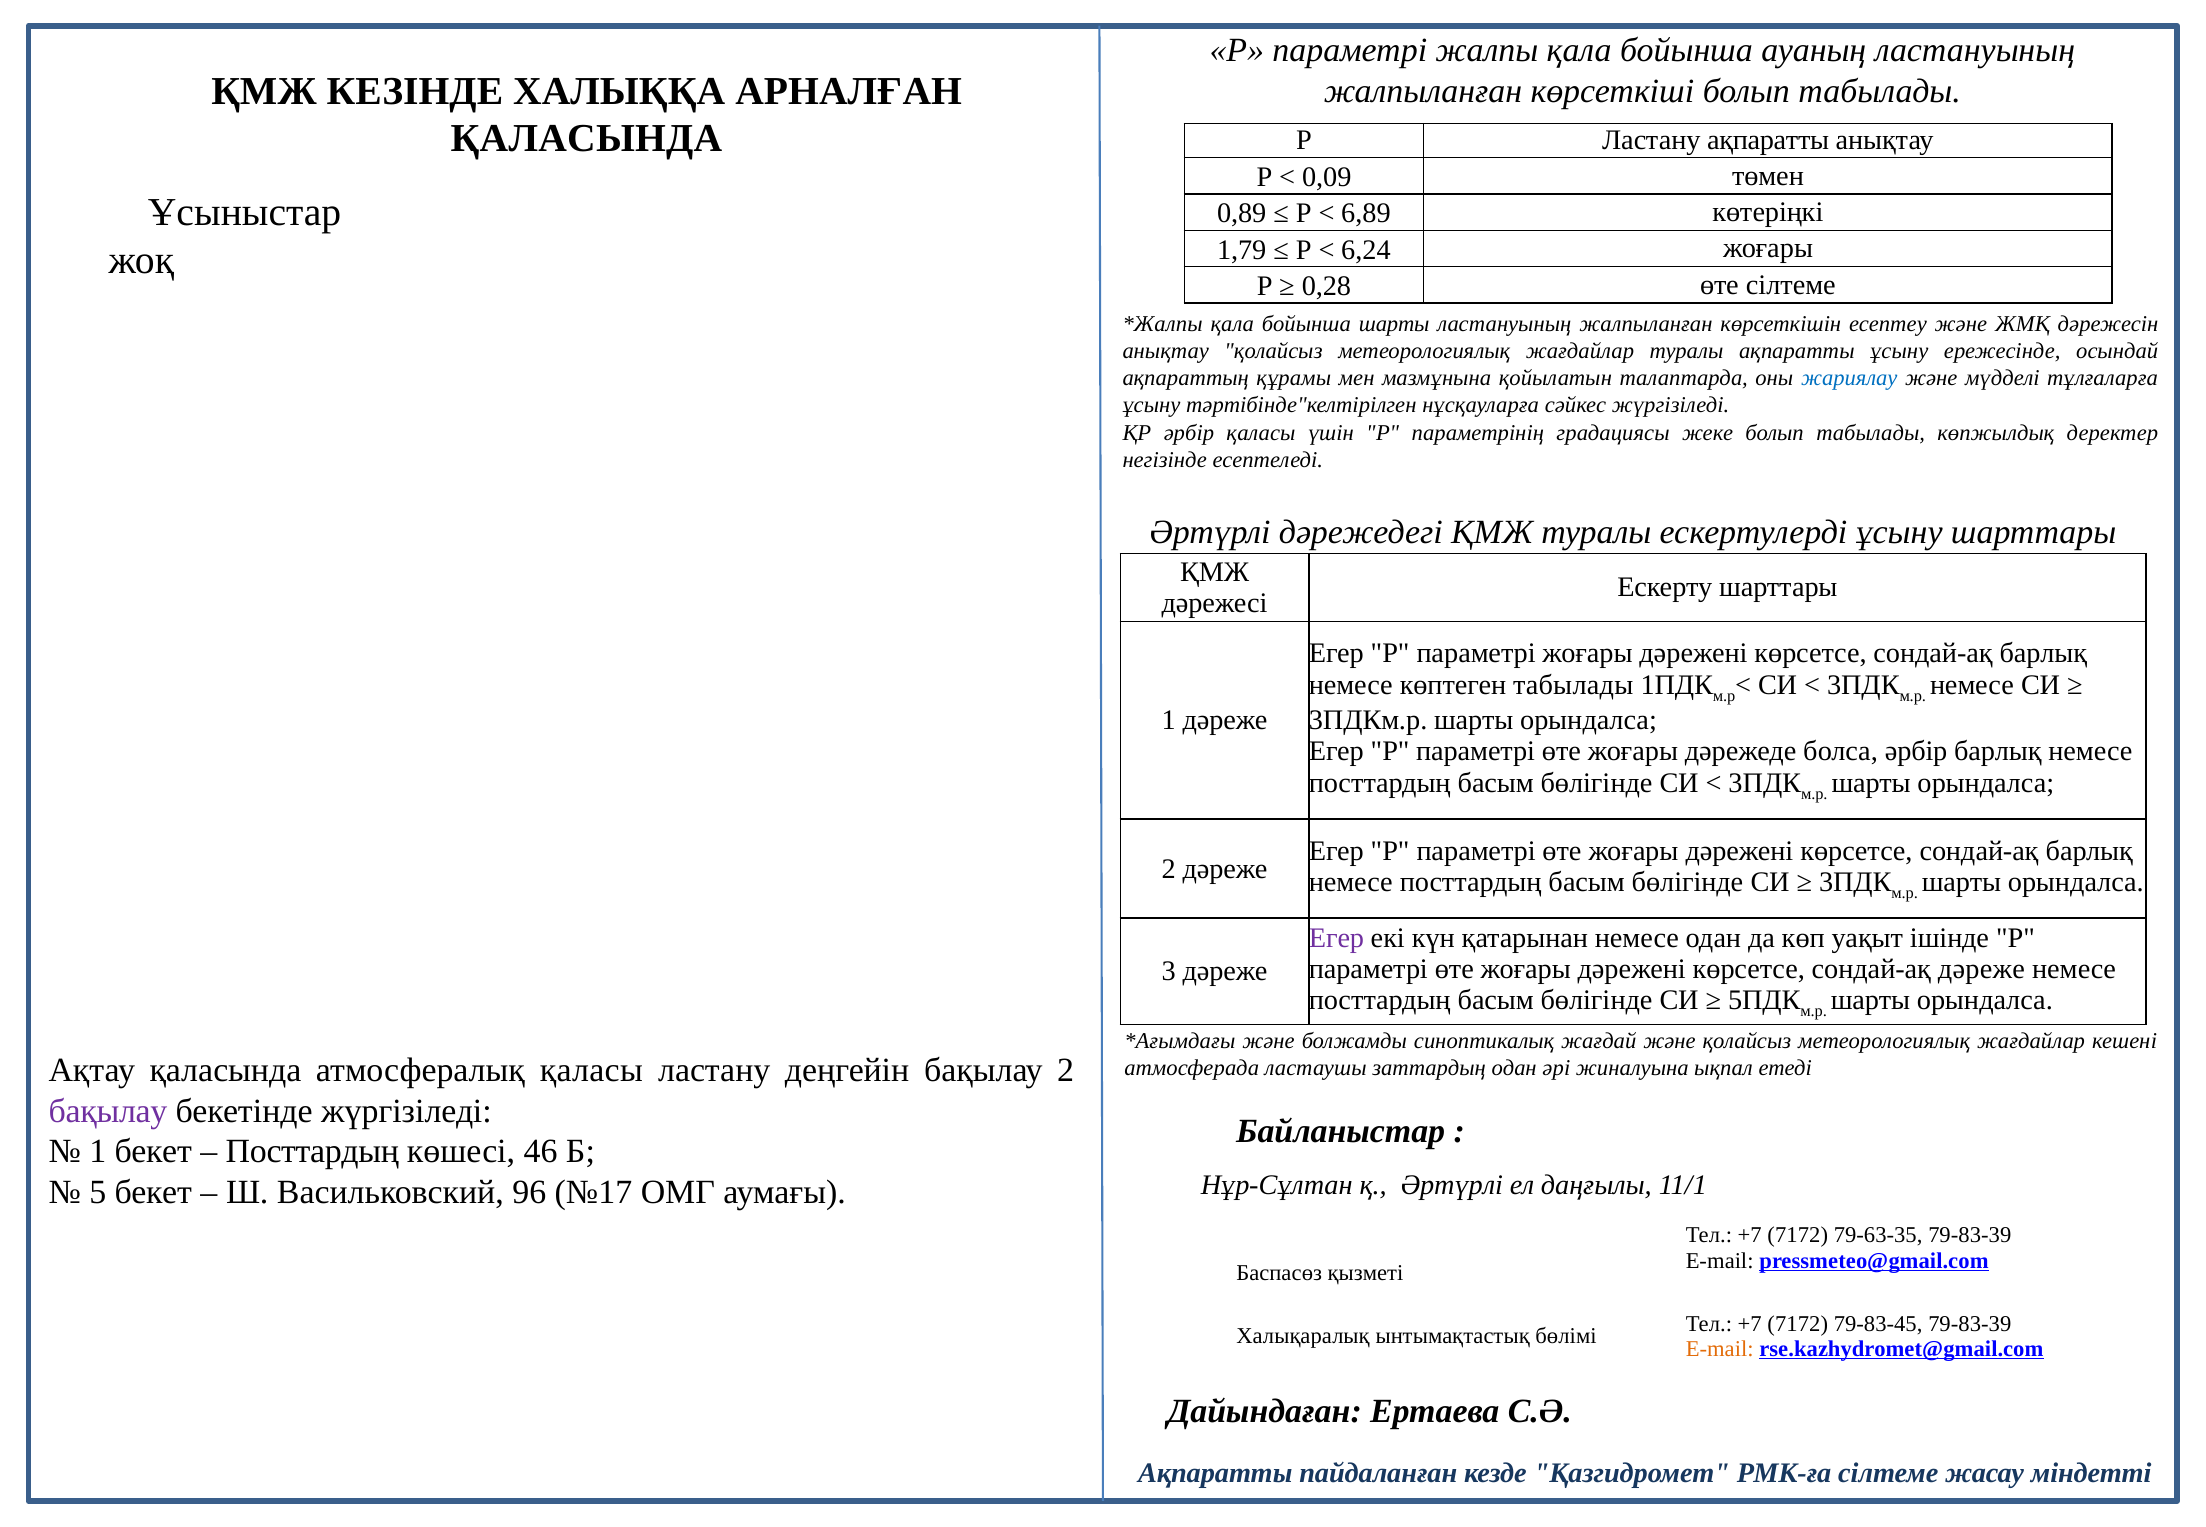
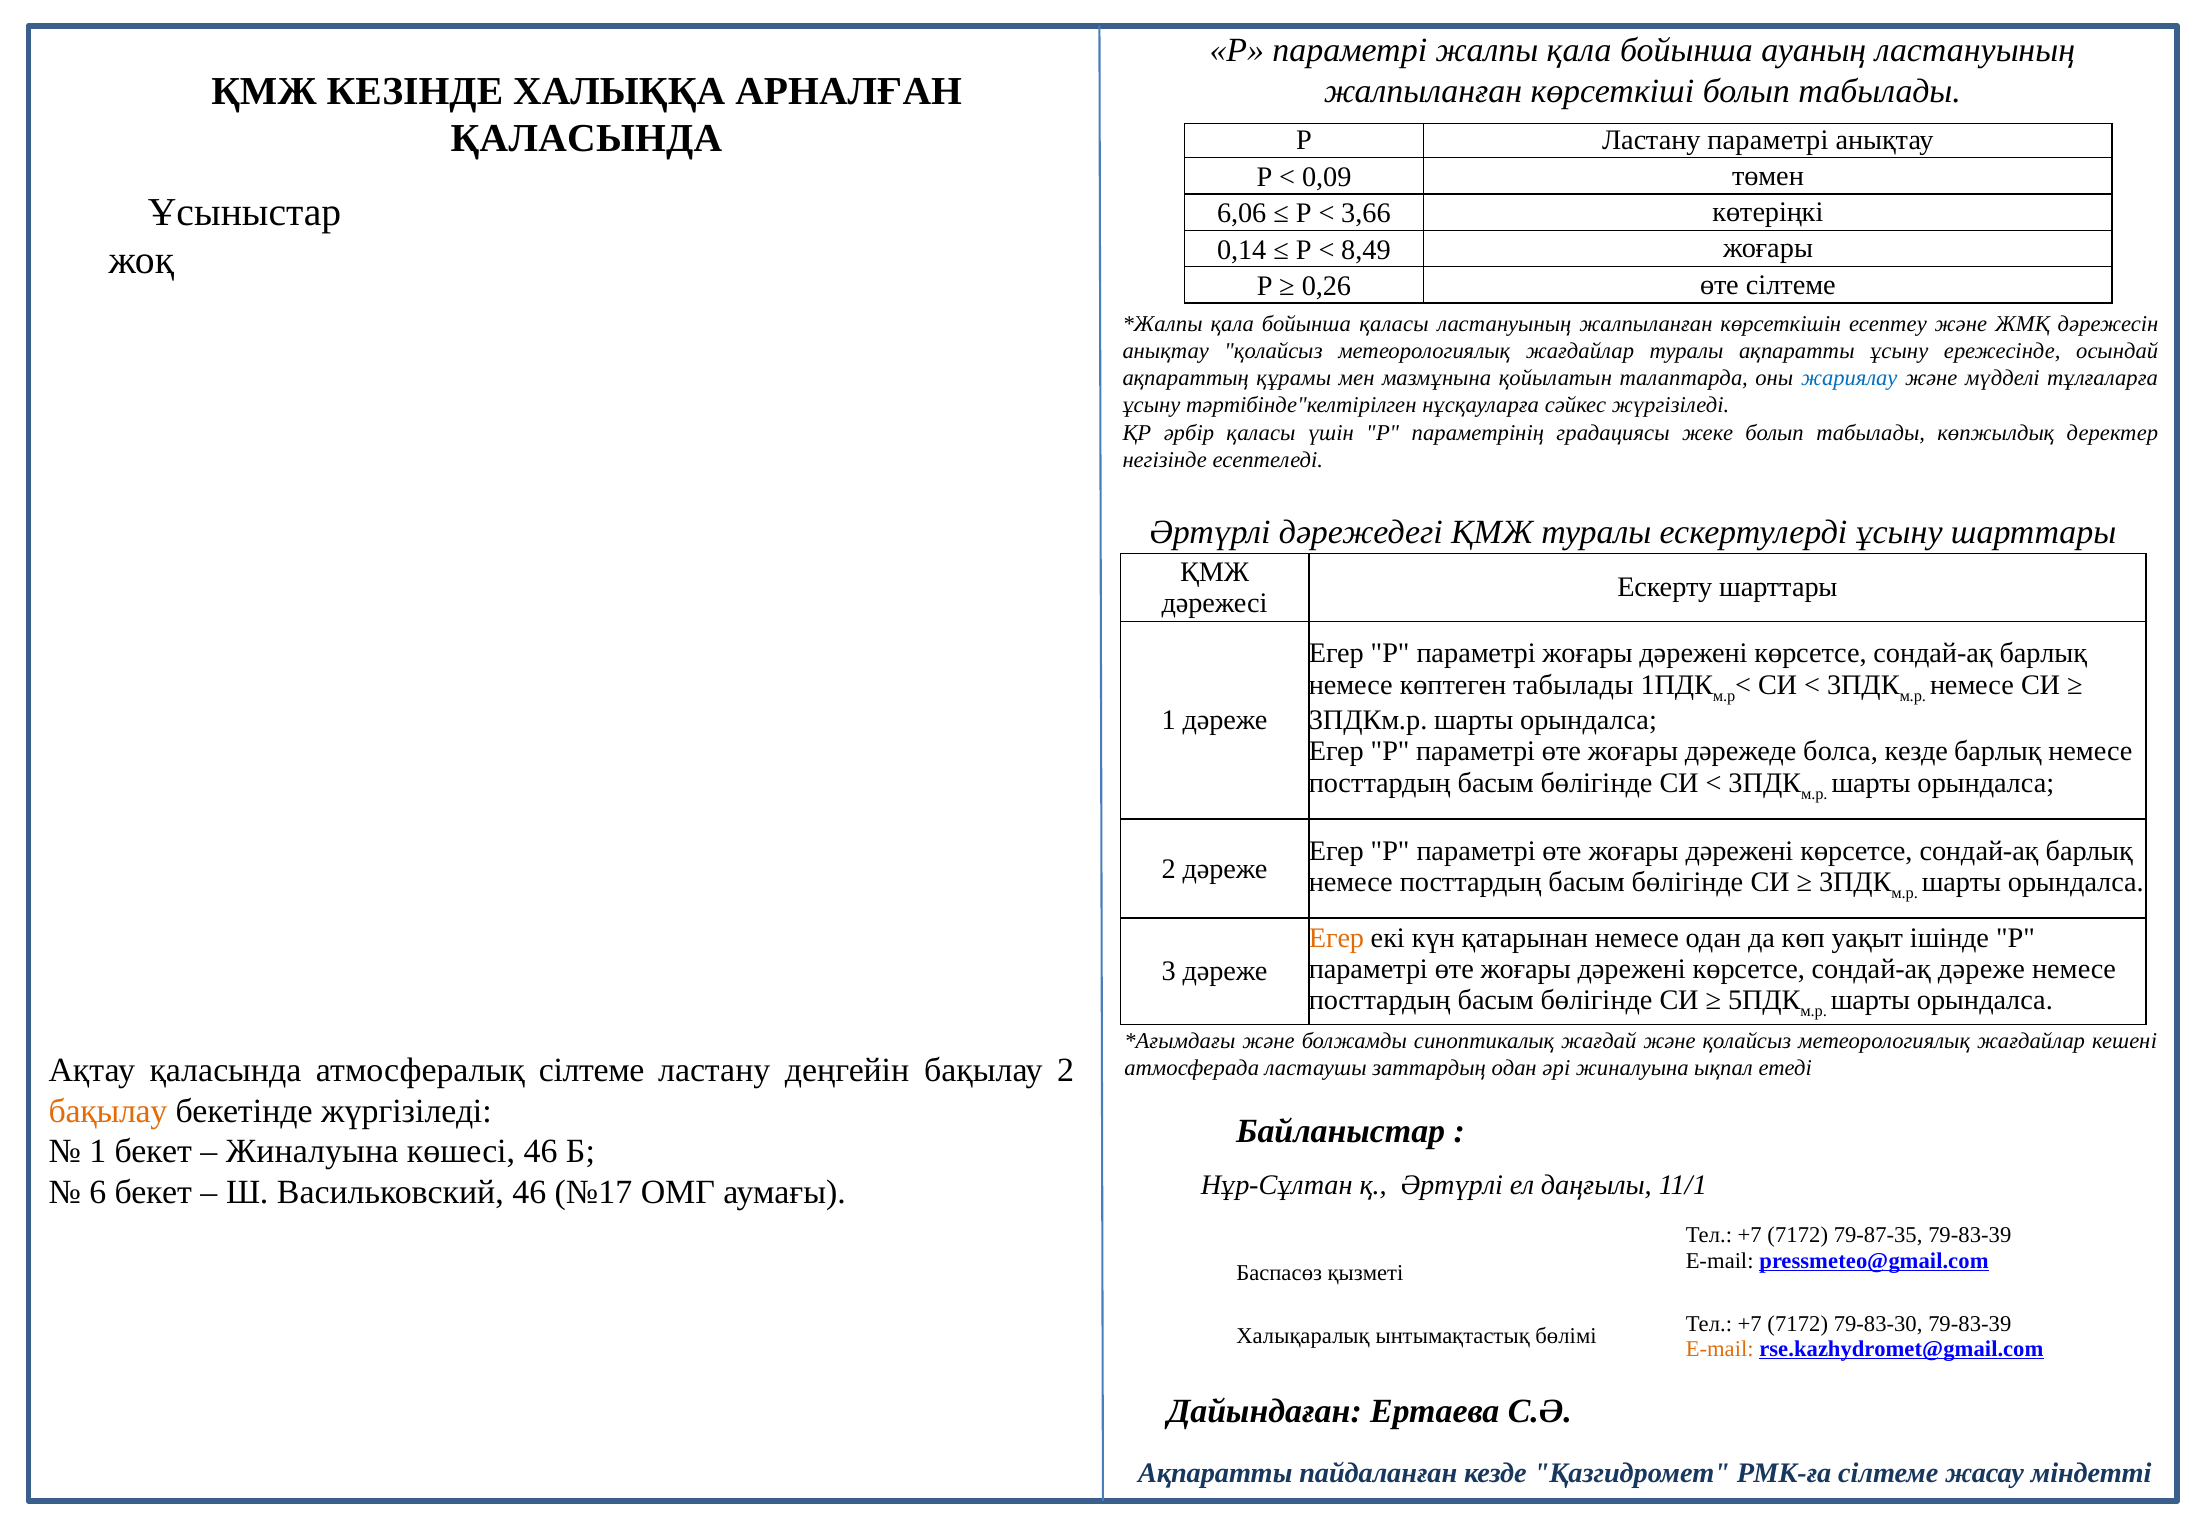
Ластану ақпаратты: ақпаратты -> параметрі (1768, 141)
0,89: 0,89 -> 6,06 (1242, 213)
6,89: 6,89 -> 3,66 (1366, 213)
1,79: 1,79 -> 0,14 (1242, 250)
6,24: 6,24 -> 8,49 (1366, 250)
0,28: 0,28 -> 0,26 (1327, 286)
бойынша шарты: шарты -> қаласы (1394, 324)
болса әрбір: әрбір -> кезде (1916, 752)
Егер colour: purple -> orange (1337, 938)
атмосфералық қаласы: қаласы -> сілтеме (592, 1070)
бақылау colour: purple -> orange (108, 1111)
Посттардың: Посттардың -> Жиналуына (312, 1152)
5: 5 -> 6 (98, 1192)
Васильковский 96: 96 -> 46 (529, 1192)
79-63-35: 79-63-35 -> 79-87-35 (1878, 1236)
79-83-45: 79-83-45 -> 79-83-30 (1878, 1324)
